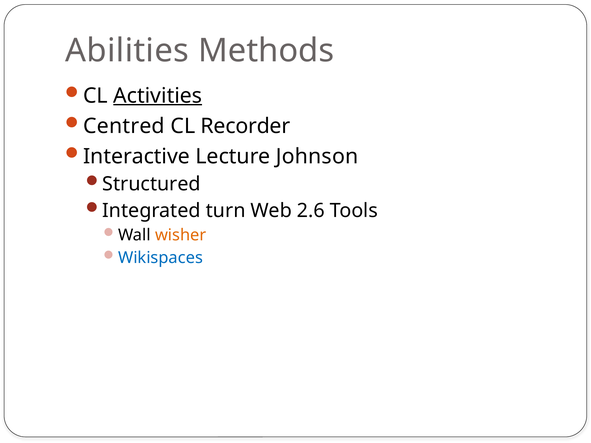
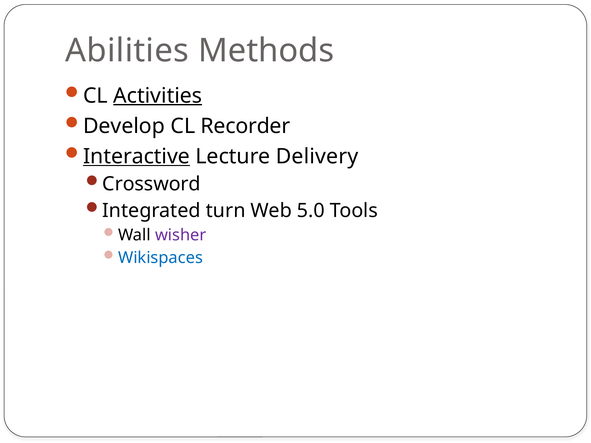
Centred: Centred -> Develop (124, 126)
Interactive underline: none -> present (136, 156)
Johnson: Johnson -> Delivery (317, 156)
Structured: Structured -> Crossword (152, 184)
2.6: 2.6 -> 5.0 (311, 211)
wisher colour: orange -> purple (181, 235)
